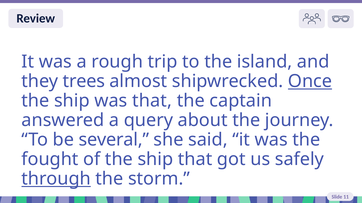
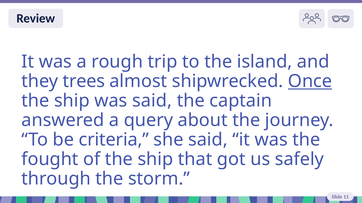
was that: that -> said (152, 101)
several: several -> criteria (114, 140)
through underline: present -> none (56, 179)
